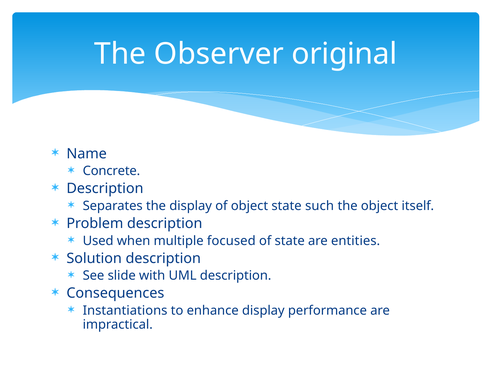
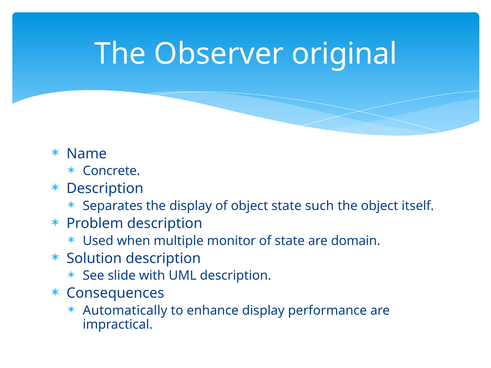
focused: focused -> monitor (231, 241)
entities: entities -> domain (356, 241)
Instantiations: Instantiations -> Automatically (125, 311)
